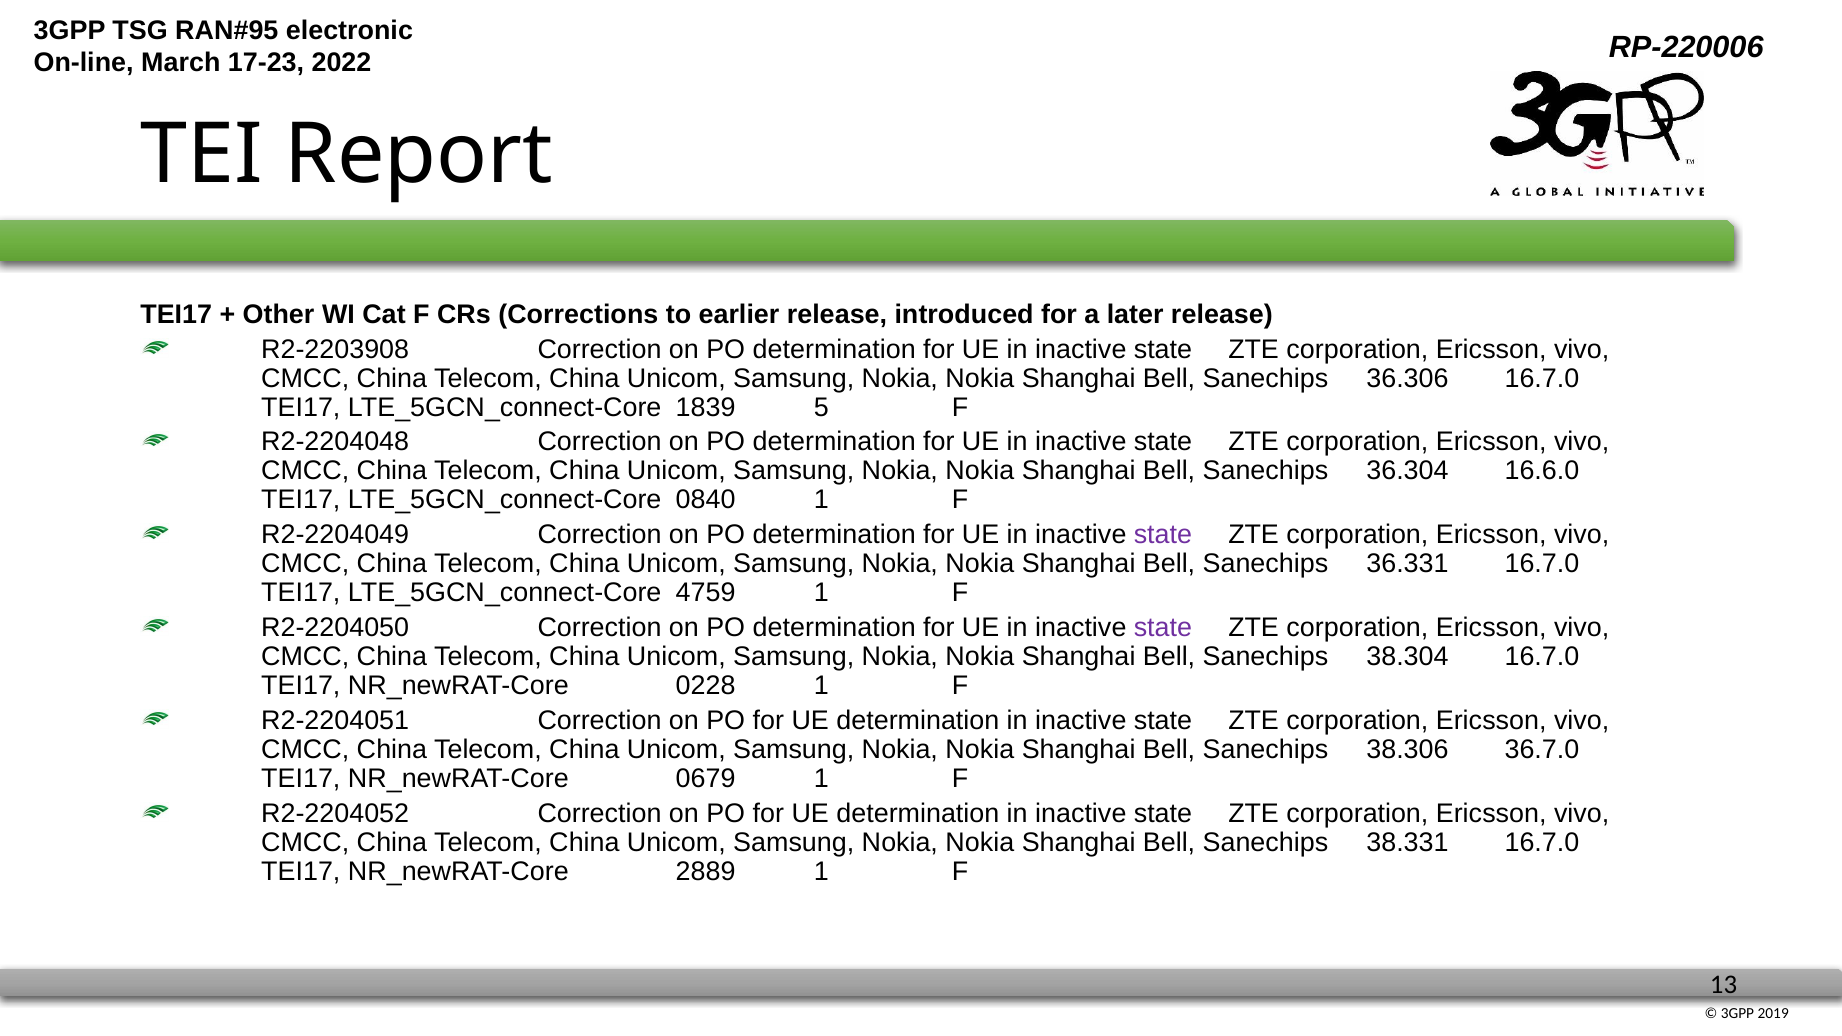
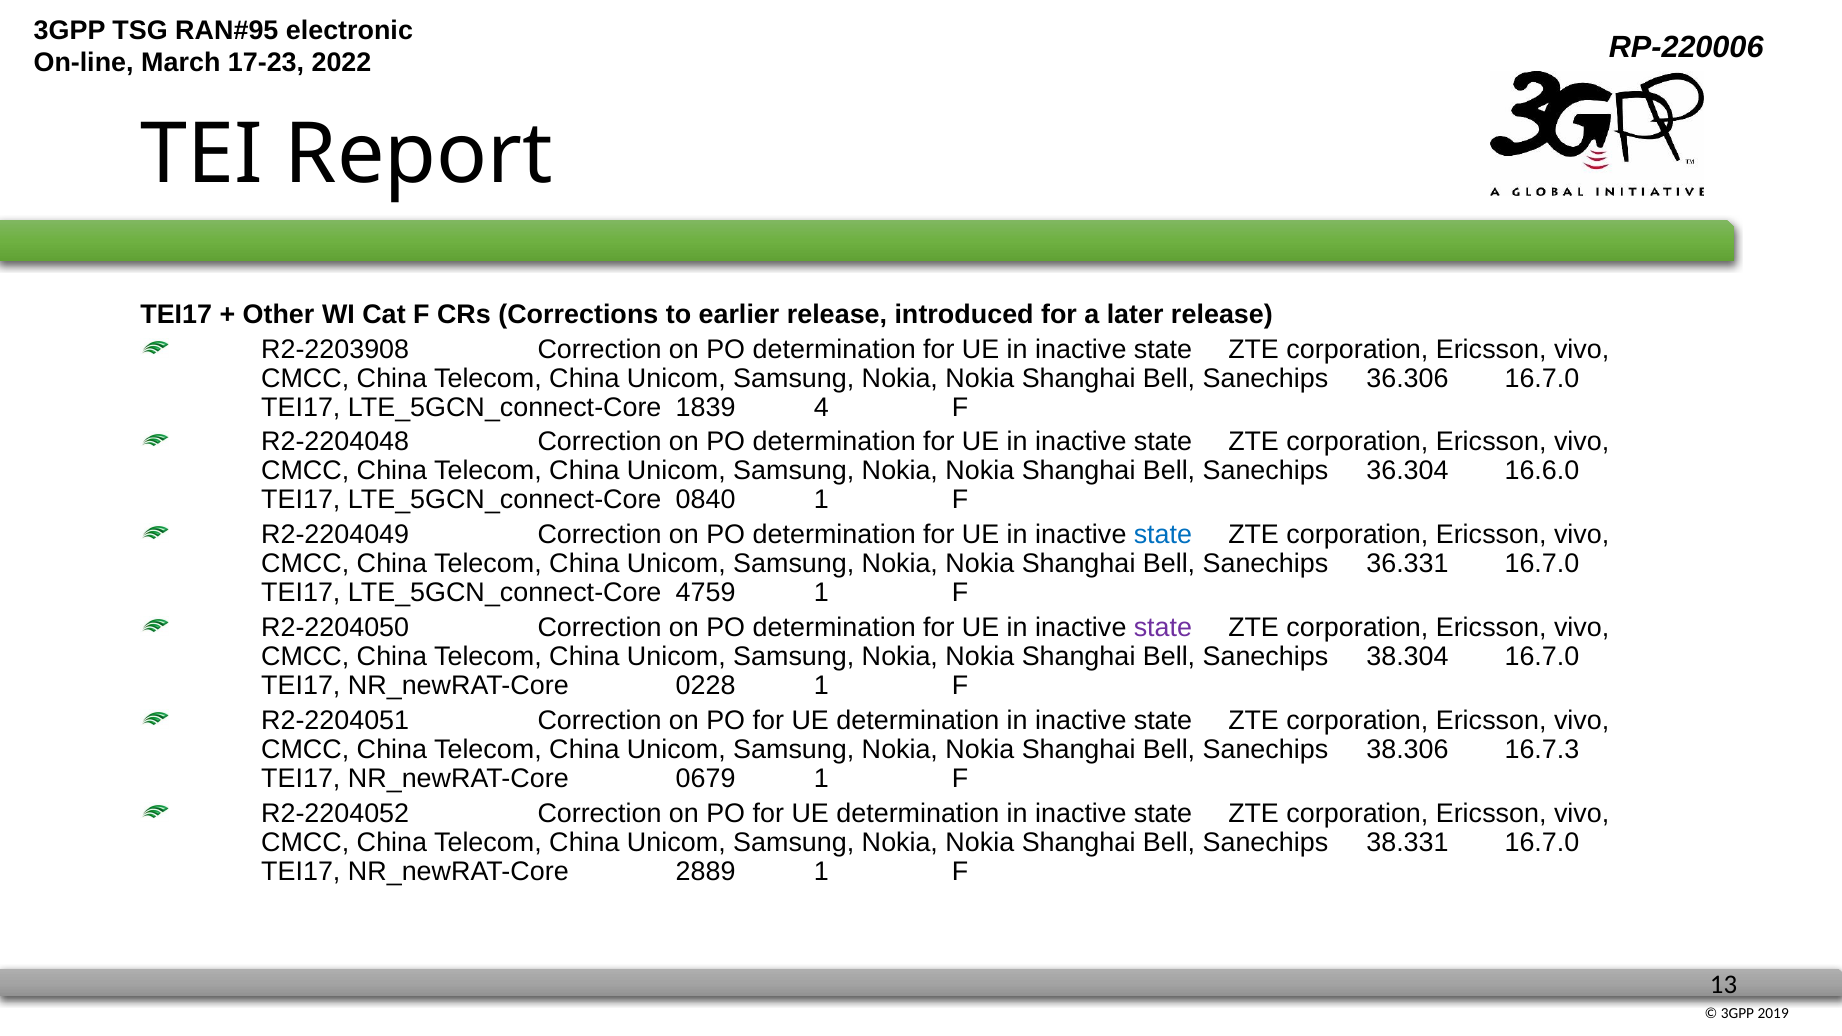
5: 5 -> 4 (821, 407)
state colour: purple -> blue (1163, 535)
36.7.0: 36.7.0 -> 16.7.3 (1542, 750)
